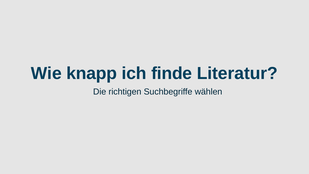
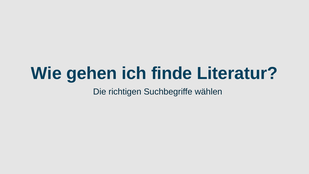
knapp: knapp -> gehen (92, 73)
